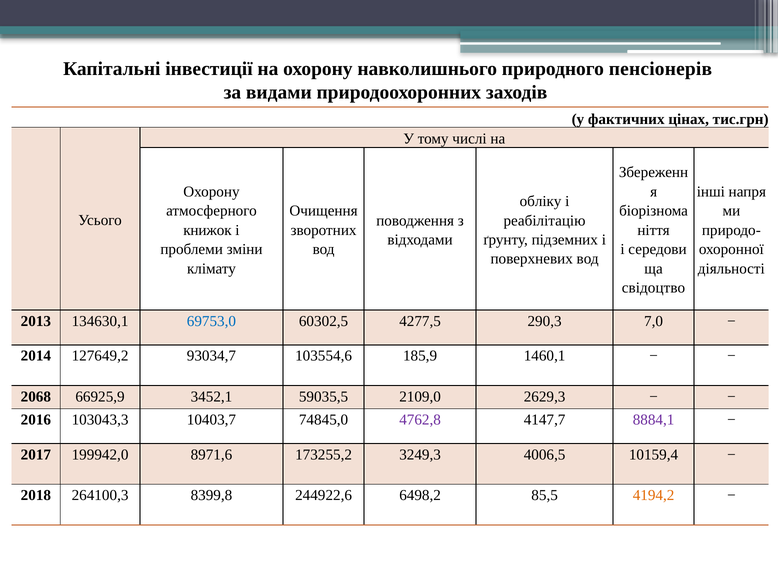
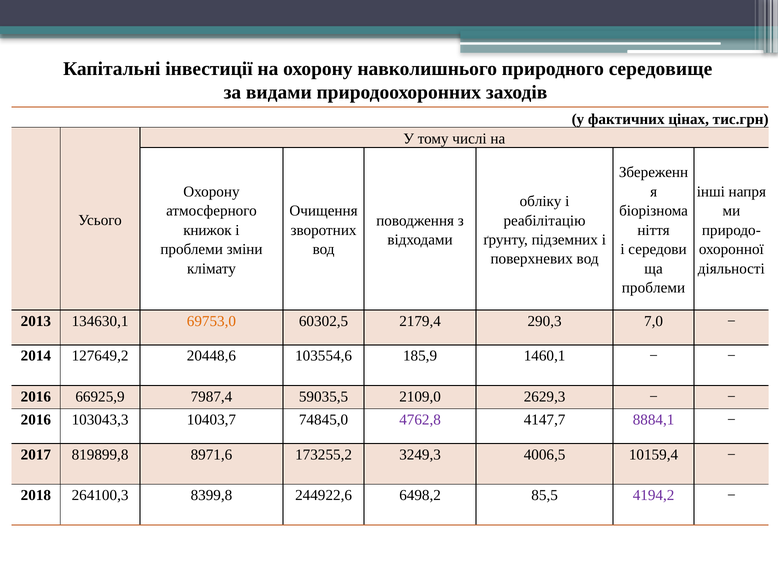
пенсіонерів: пенсіонерів -> середовище (661, 69)
свідоцтво: свідоцтво -> проблеми (653, 288)
69753,0 colour: blue -> orange (211, 321)
4277,5: 4277,5 -> 2179,4 (420, 321)
93034,7: 93034,7 -> 20448,6 (211, 356)
2068: 2068 -> 2016 (36, 396)
3452,1: 3452,1 -> 7987,4 (211, 396)
199942,0: 199942,0 -> 819899,8 (100, 454)
4194,2 colour: orange -> purple (654, 495)
